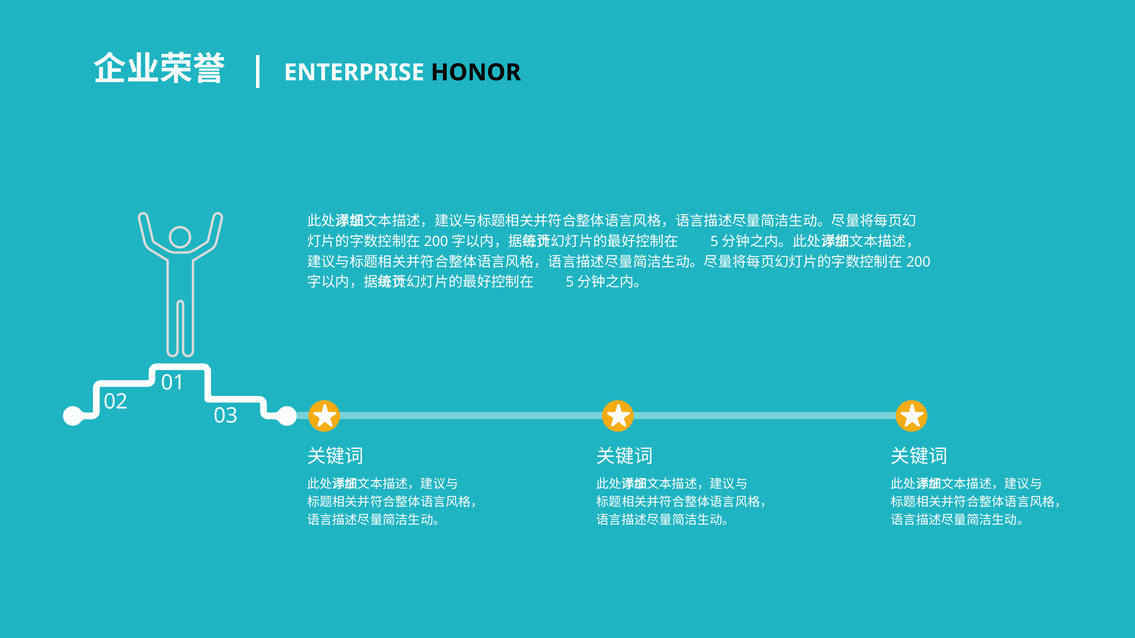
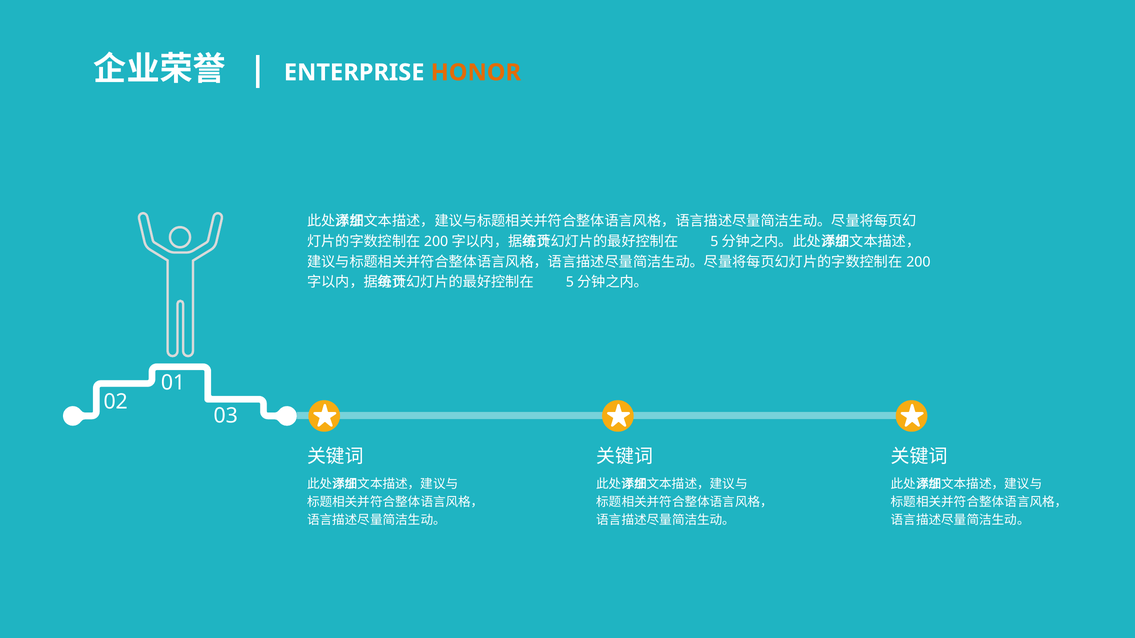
HONOR colour: black -> orange (476, 73)
